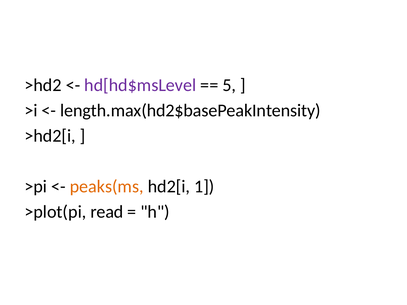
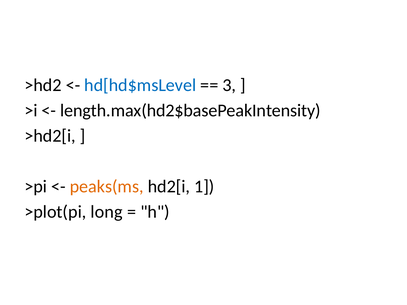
hd[hd$msLevel colour: purple -> blue (140, 85)
5: 5 -> 3 (229, 85)
read: read -> long (107, 212)
